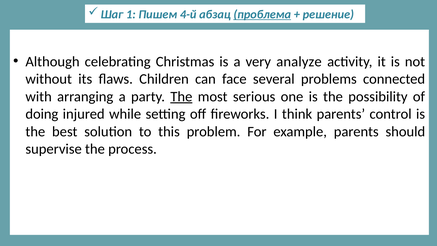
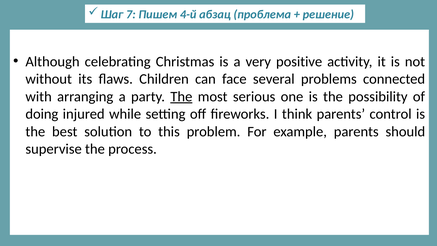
1: 1 -> 7 (131, 14)
проблема underline: present -> none (262, 14)
analyze: analyze -> positive (299, 62)
